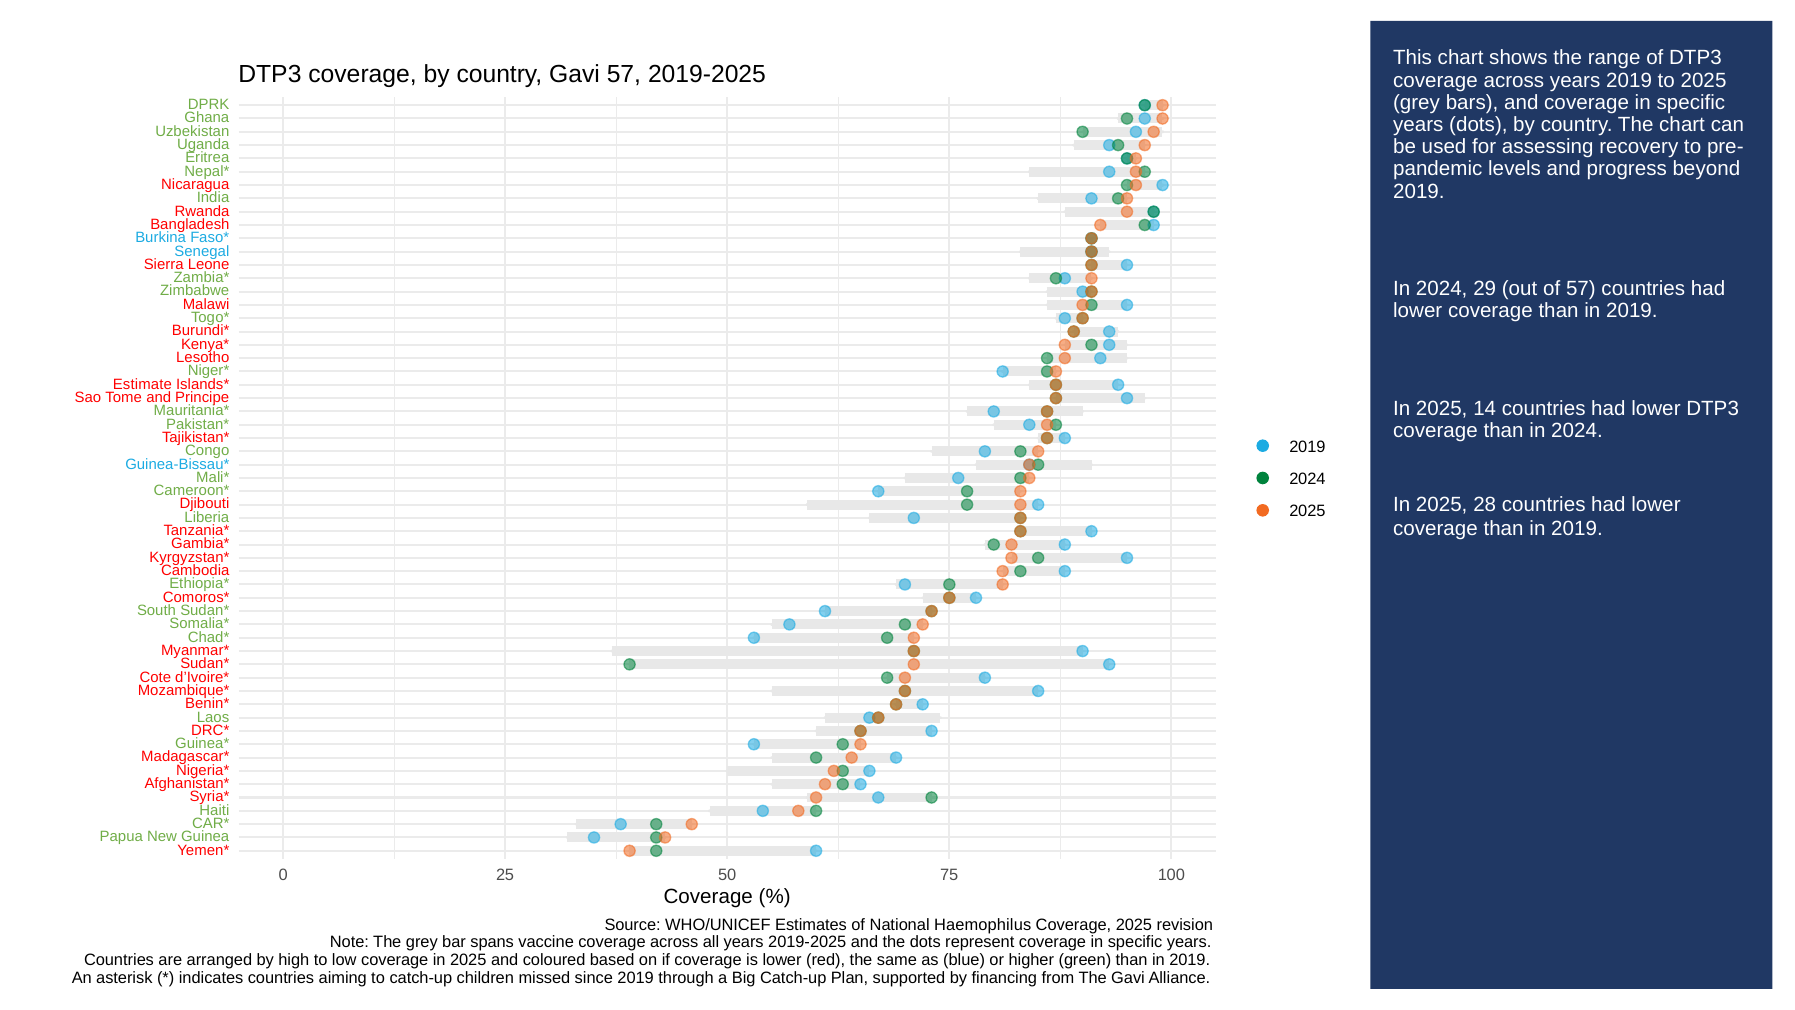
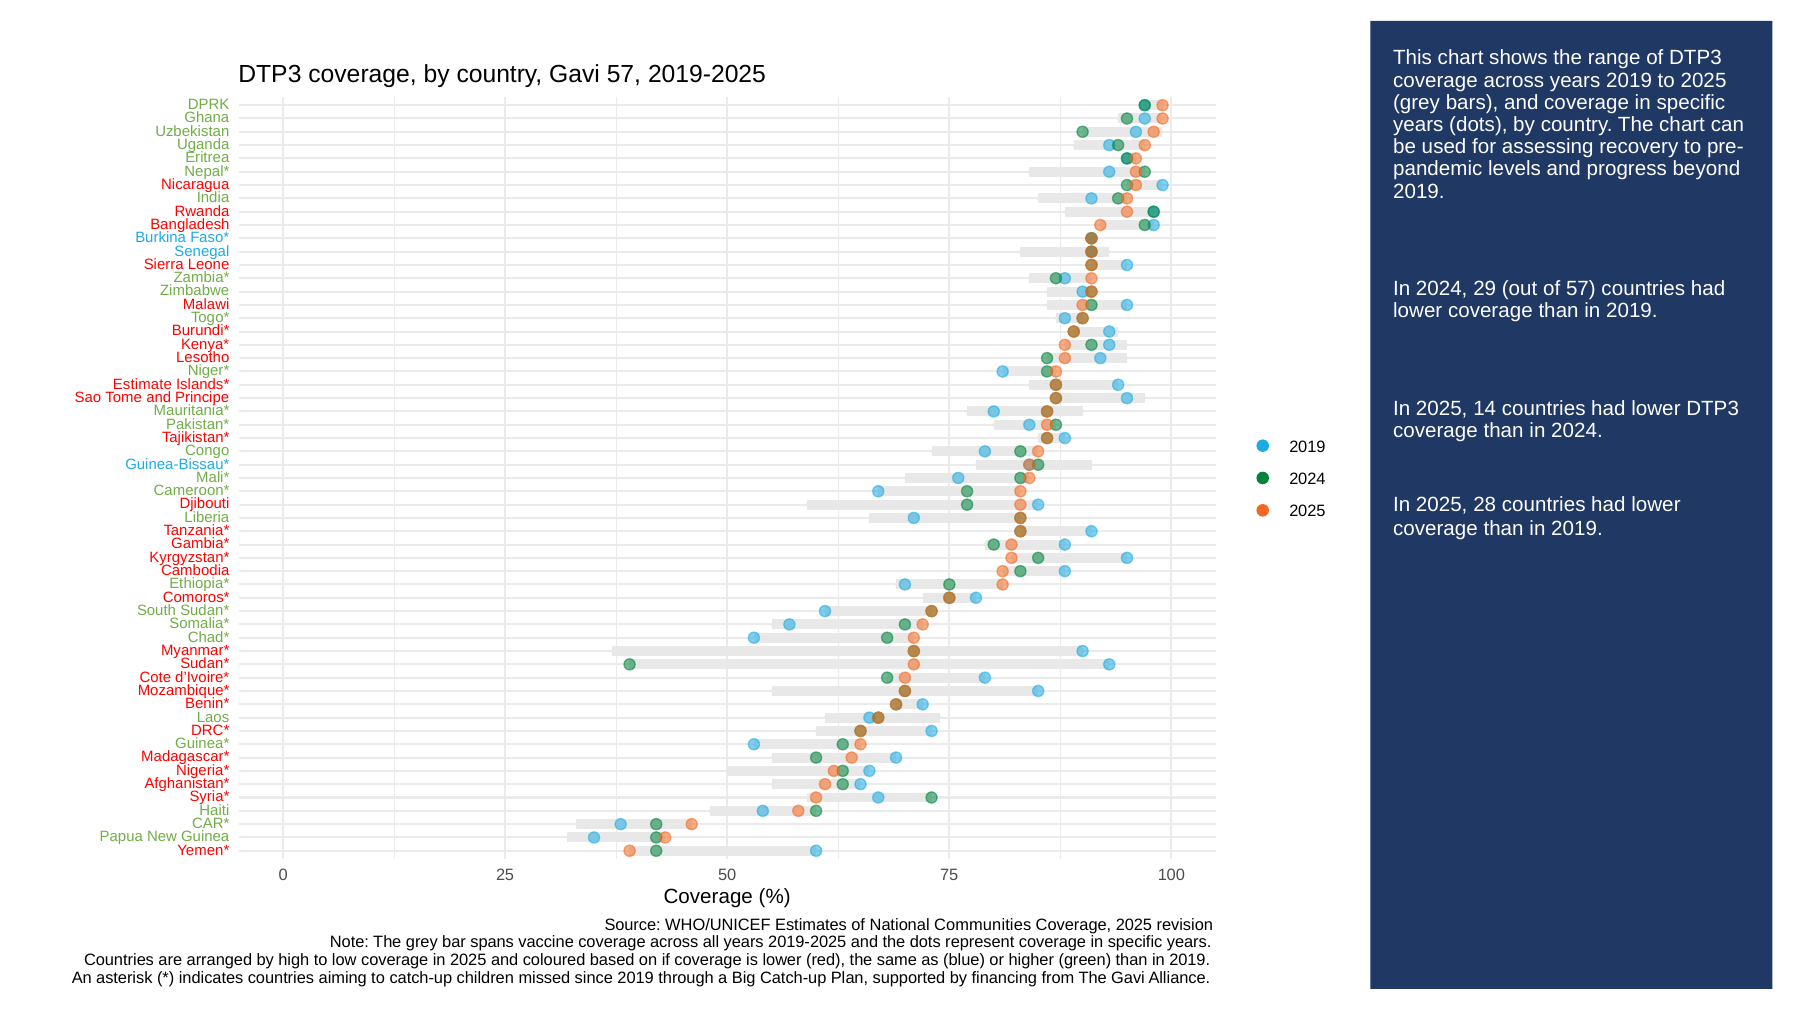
Haemophilus: Haemophilus -> Communities (983, 924)
